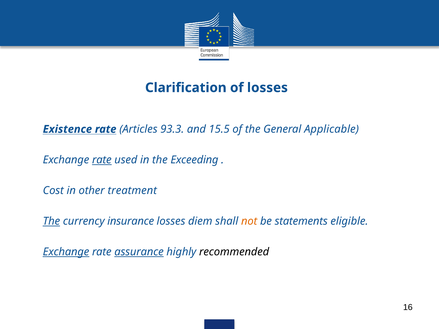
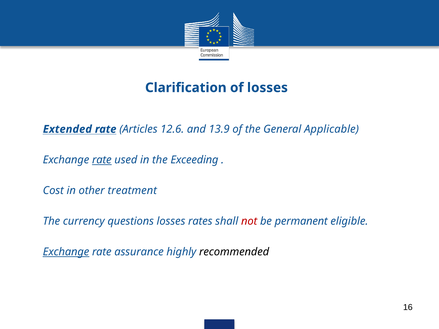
Existence: Existence -> Extended (67, 129)
93.3: 93.3 -> 12.6 (172, 129)
15.5: 15.5 -> 13.9 (219, 129)
The underline: present -> none (51, 221)
insurance: insurance -> questions (131, 221)
diem: diem -> rates (200, 221)
not colour: orange -> red (249, 221)
statements: statements -> permanent (301, 221)
assurance underline: present -> none (139, 252)
